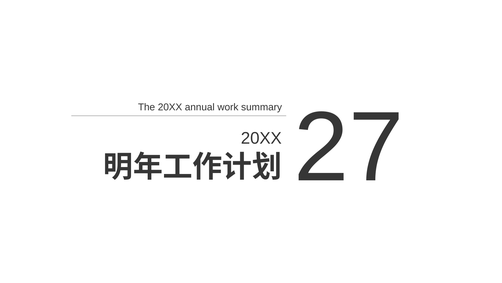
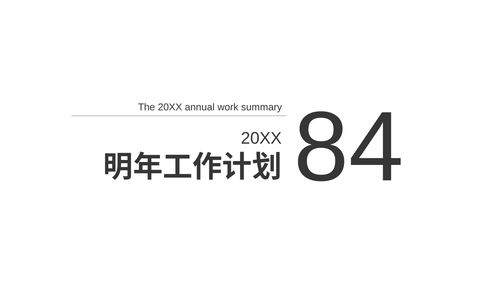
27: 27 -> 84 (349, 147)
